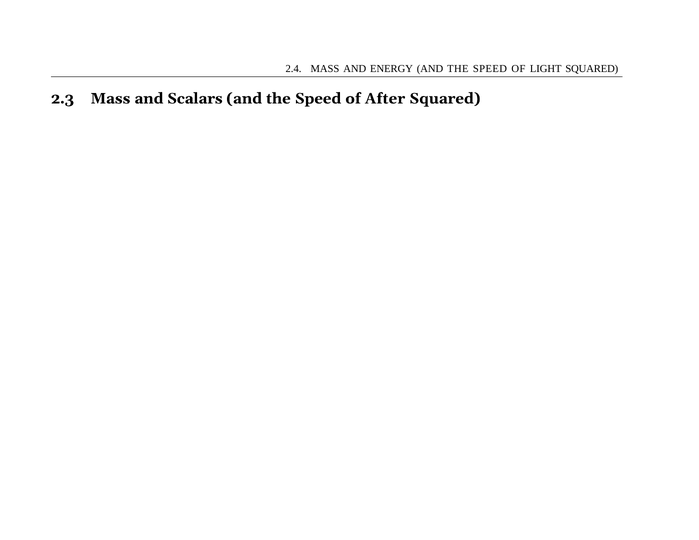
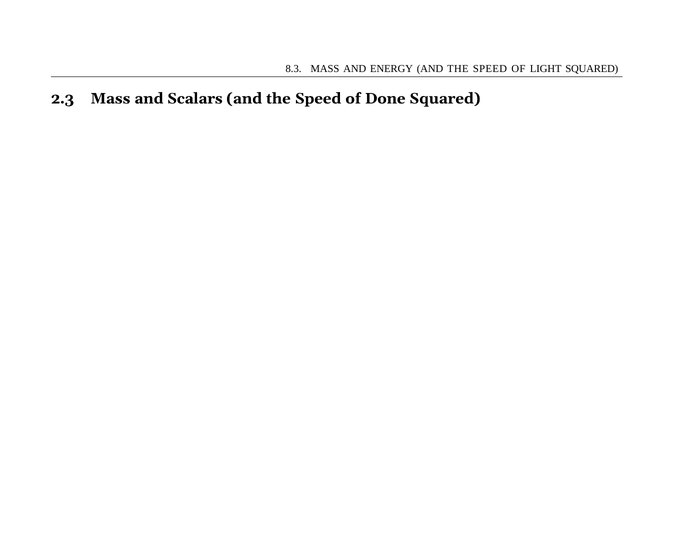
2.4: 2.4 -> 8.3 (294, 69)
After: After -> Done (385, 99)
